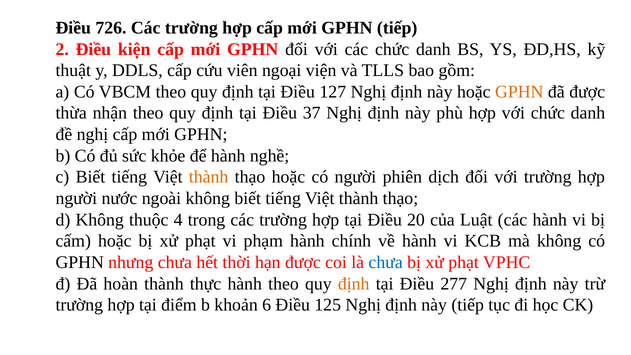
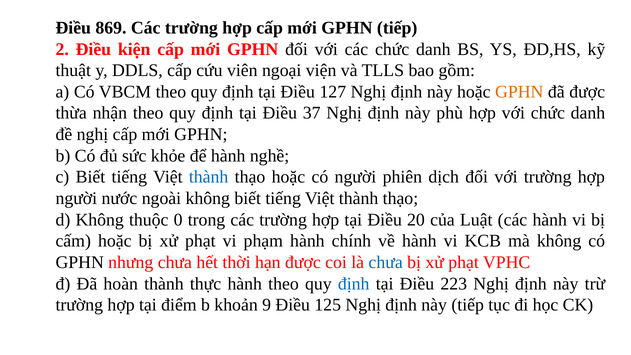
726: 726 -> 869 (111, 28)
thành colour: orange -> blue (209, 177)
4: 4 -> 0 (178, 220)
định colour: orange -> blue (354, 284)
277: 277 -> 223 (454, 284)
6: 6 -> 9 (267, 305)
